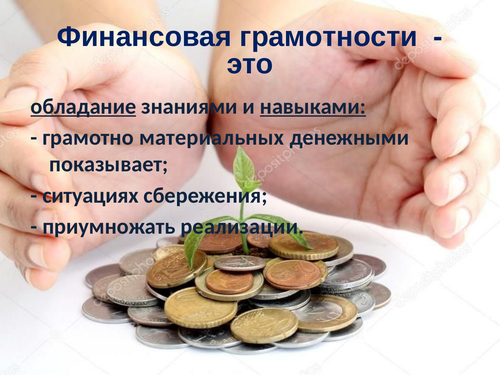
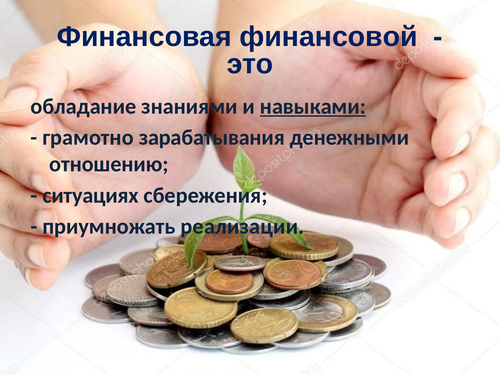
грамотности: грамотности -> финансовой (329, 37)
обладание underline: present -> none (83, 106)
материальных: материальных -> зарабатывания (212, 138)
показывает: показывает -> отношению (109, 164)
